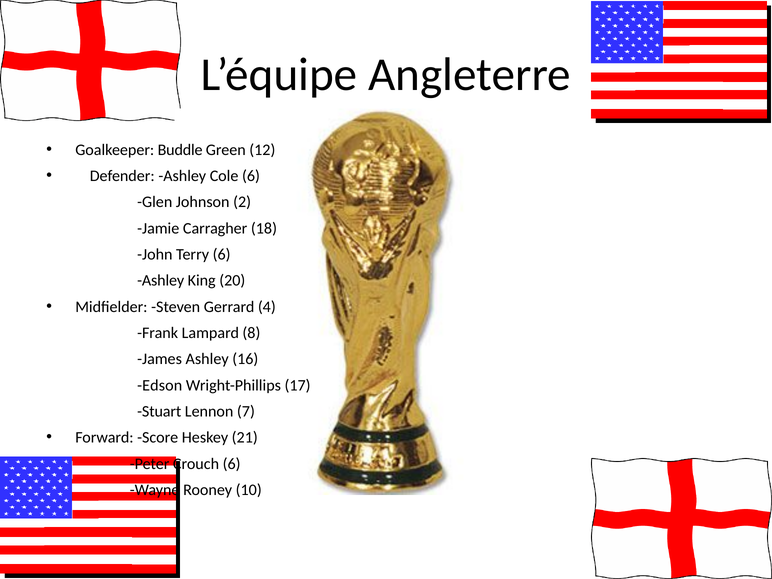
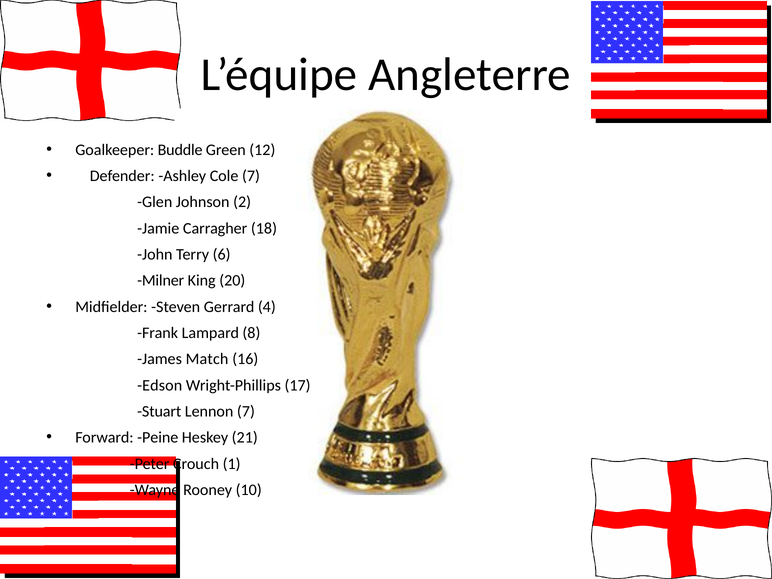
Cole 6: 6 -> 7 (251, 176)
Ashley: Ashley -> Milner (161, 281)
James Ashley: Ashley -> Match (207, 359)
Score: Score -> Peine (158, 438)
Crouch 6: 6 -> 1 (232, 464)
